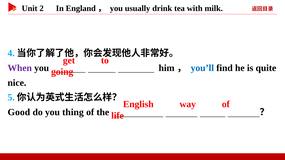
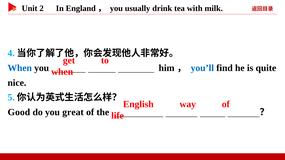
When colour: purple -> blue (20, 68)
going: going -> when (62, 72)
thing: thing -> great (73, 112)
